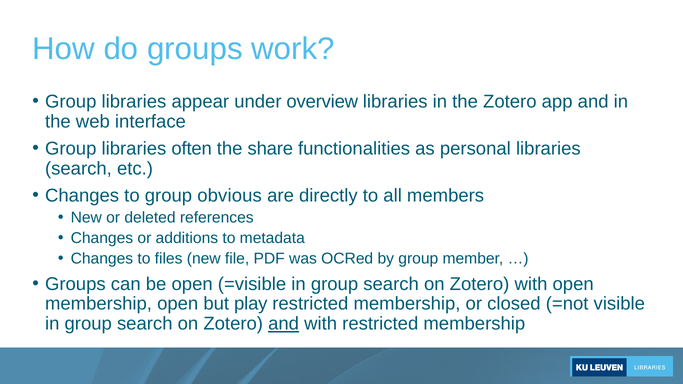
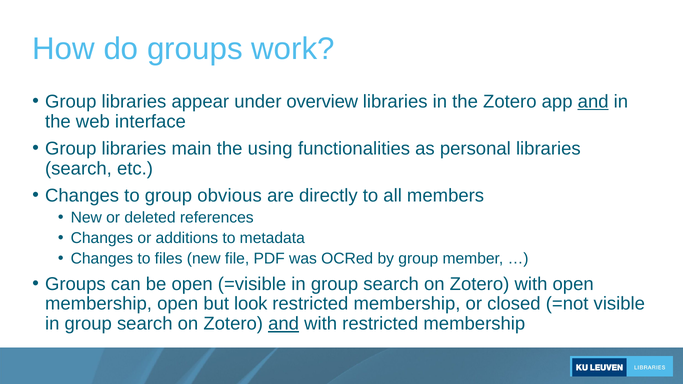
and underline: none -> present (593, 102)
often: often -> main (192, 149)
share: share -> using (270, 149)
play: play -> look (251, 304)
